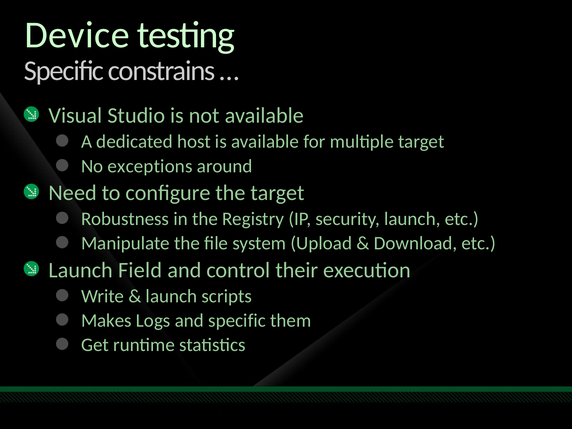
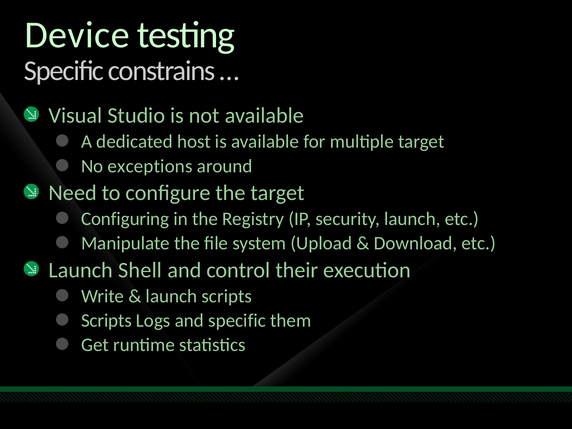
Robustness: Robustness -> Configuring (125, 219)
Field: Field -> Shell (140, 270)
Makes: Makes -> Scripts (106, 321)
